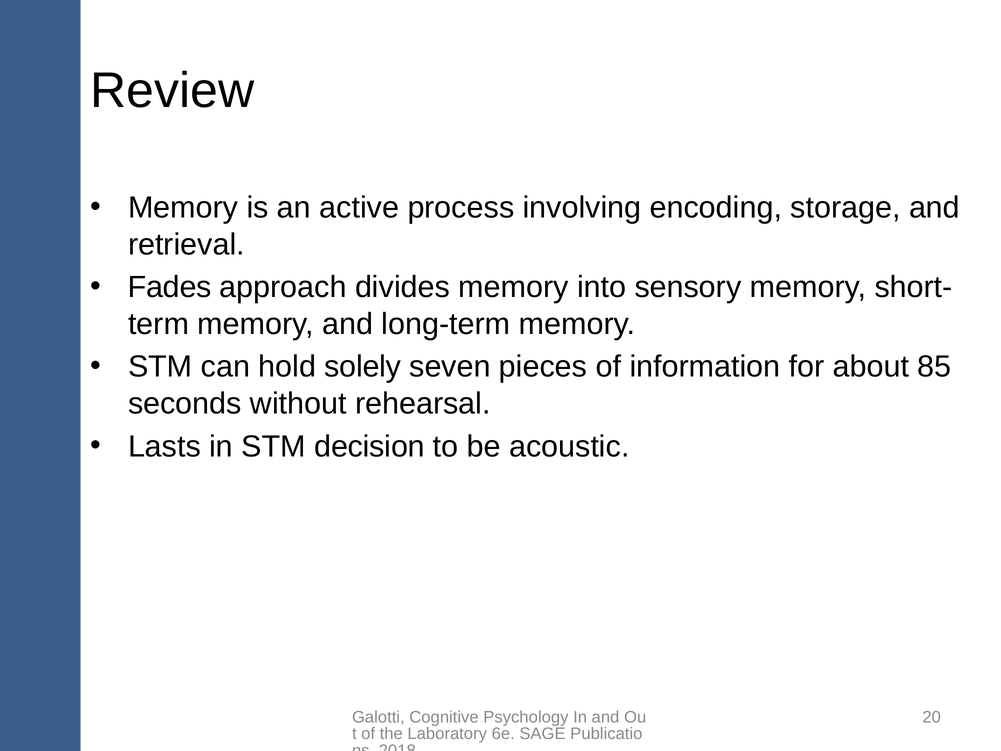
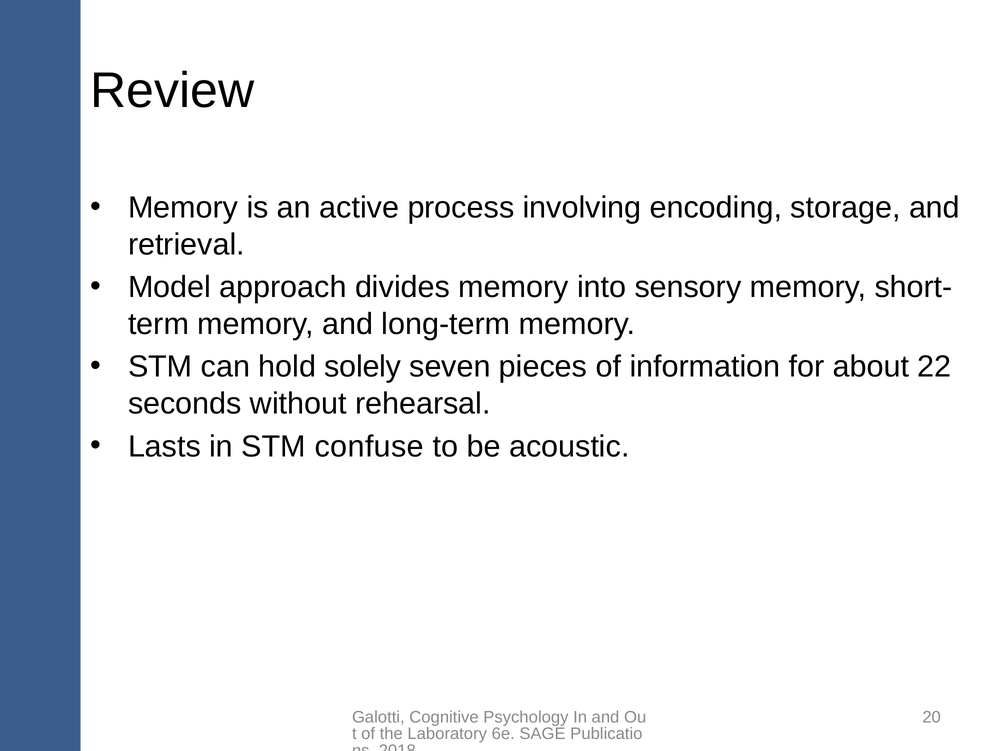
Fades: Fades -> Model (170, 287)
85: 85 -> 22 (934, 367)
decision: decision -> confuse (369, 446)
